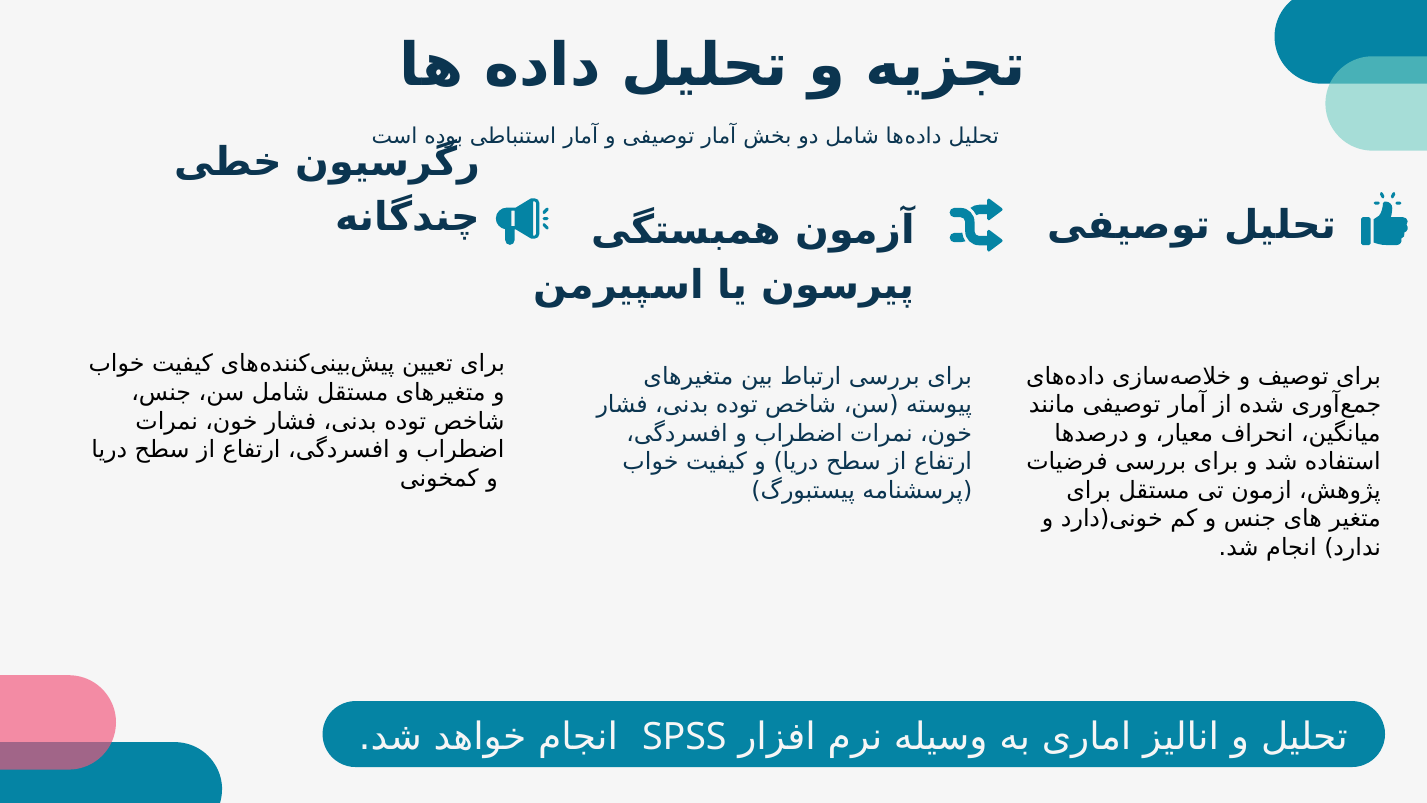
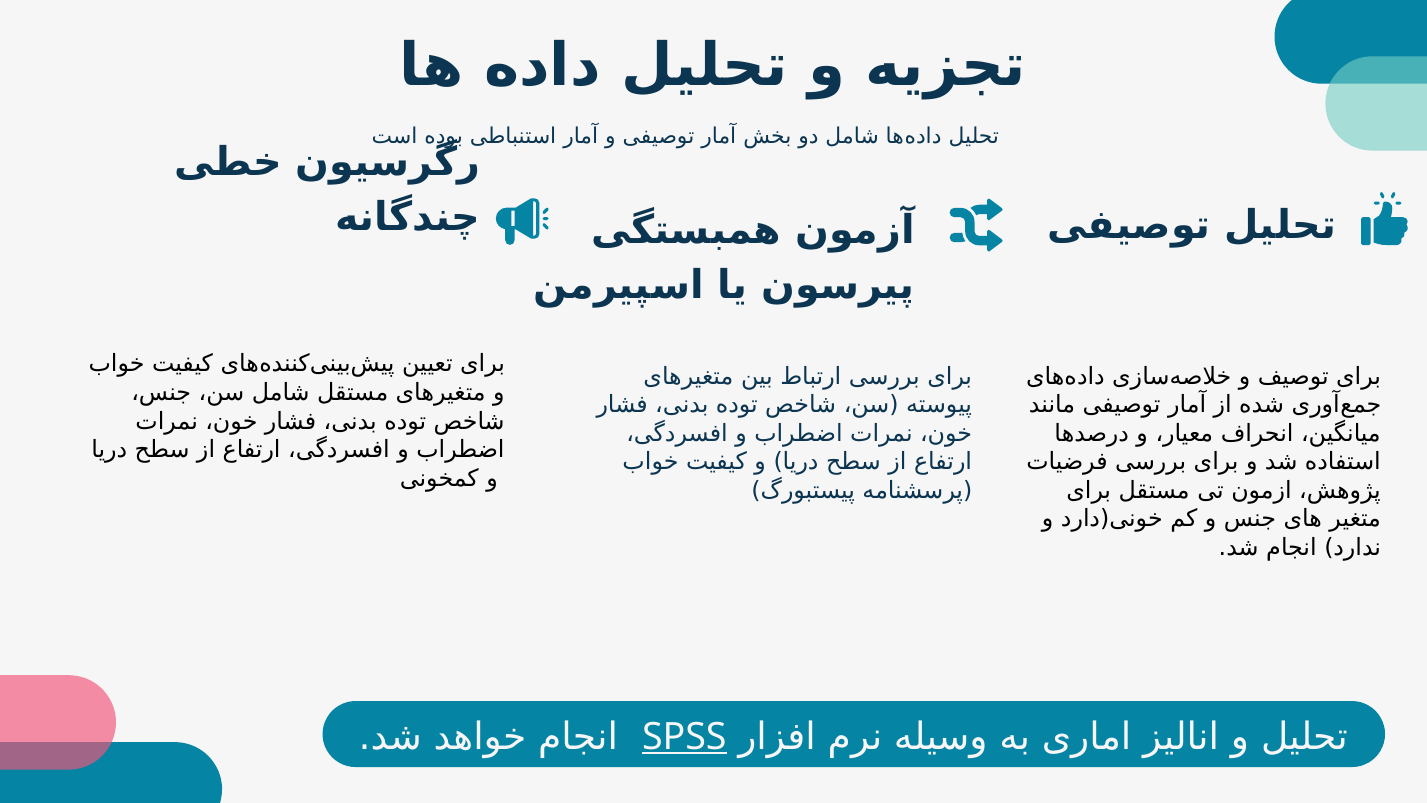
SPSS underline: none -> present (684, 736)
